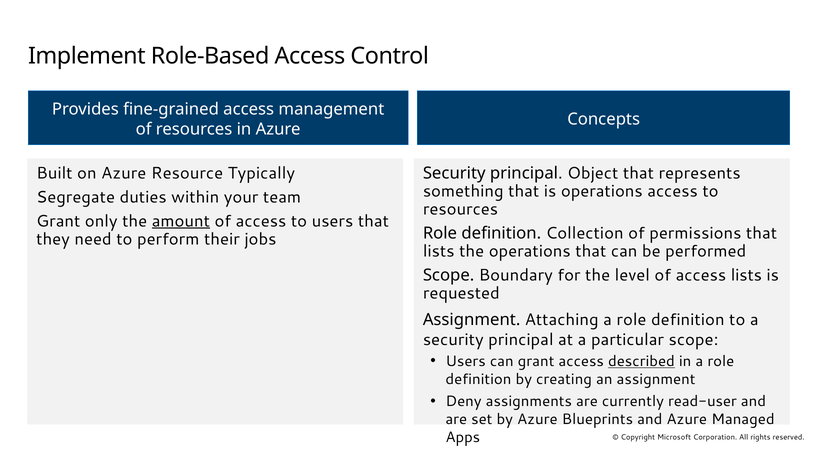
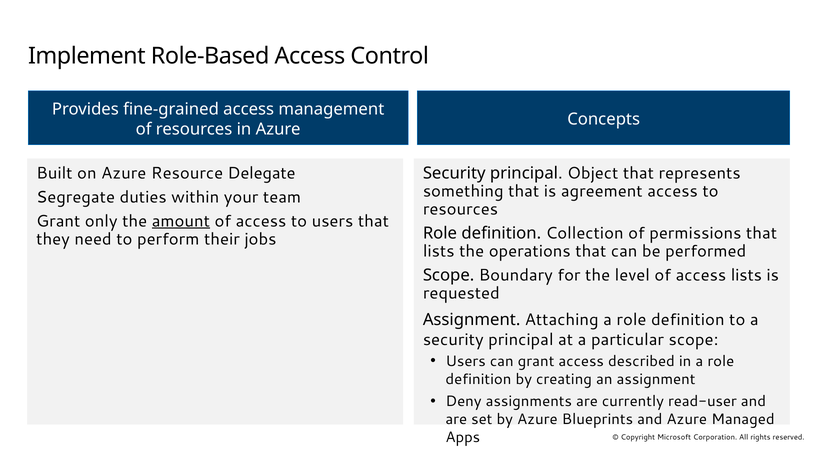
Typically: Typically -> Delegate (262, 174)
is operations: operations -> agreement (602, 192)
described underline: present -> none (641, 362)
